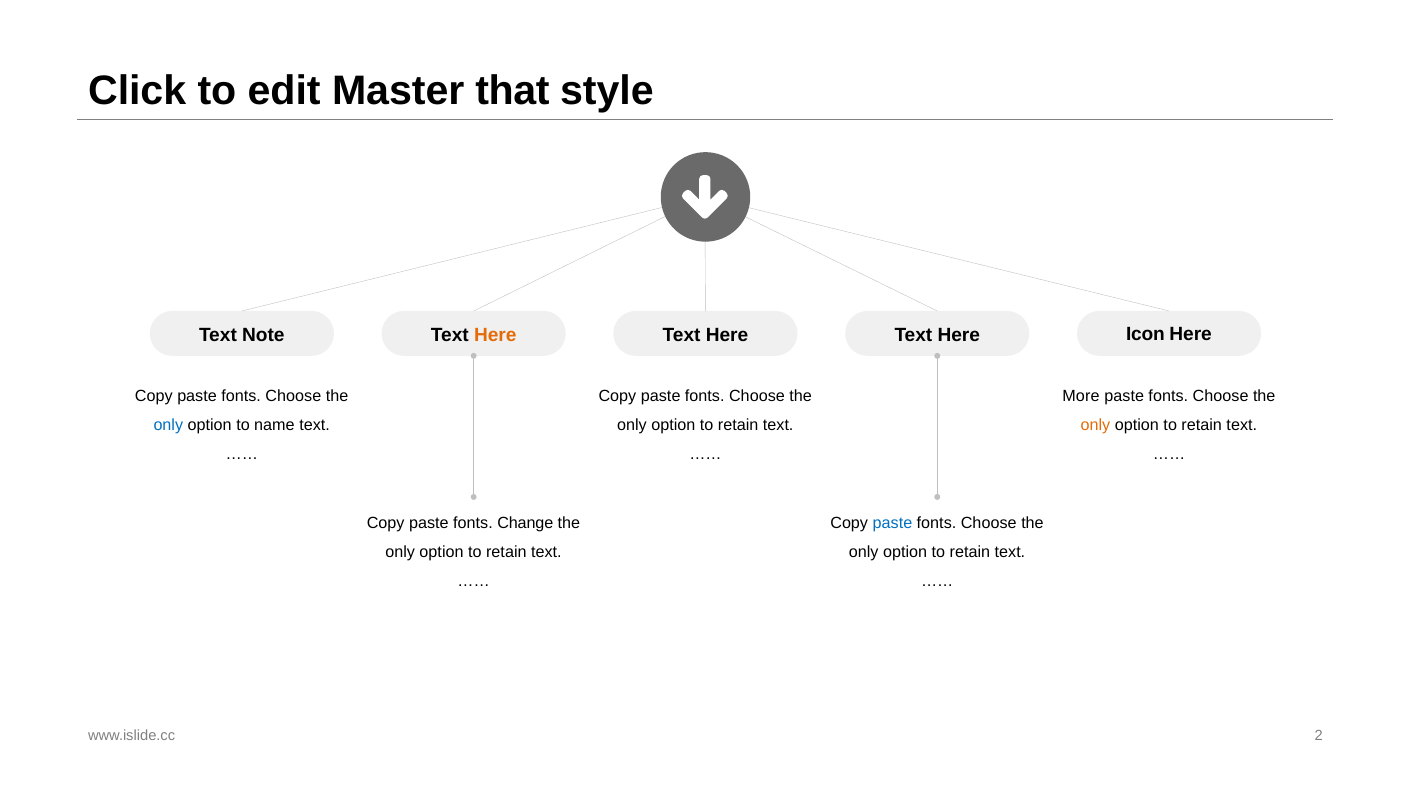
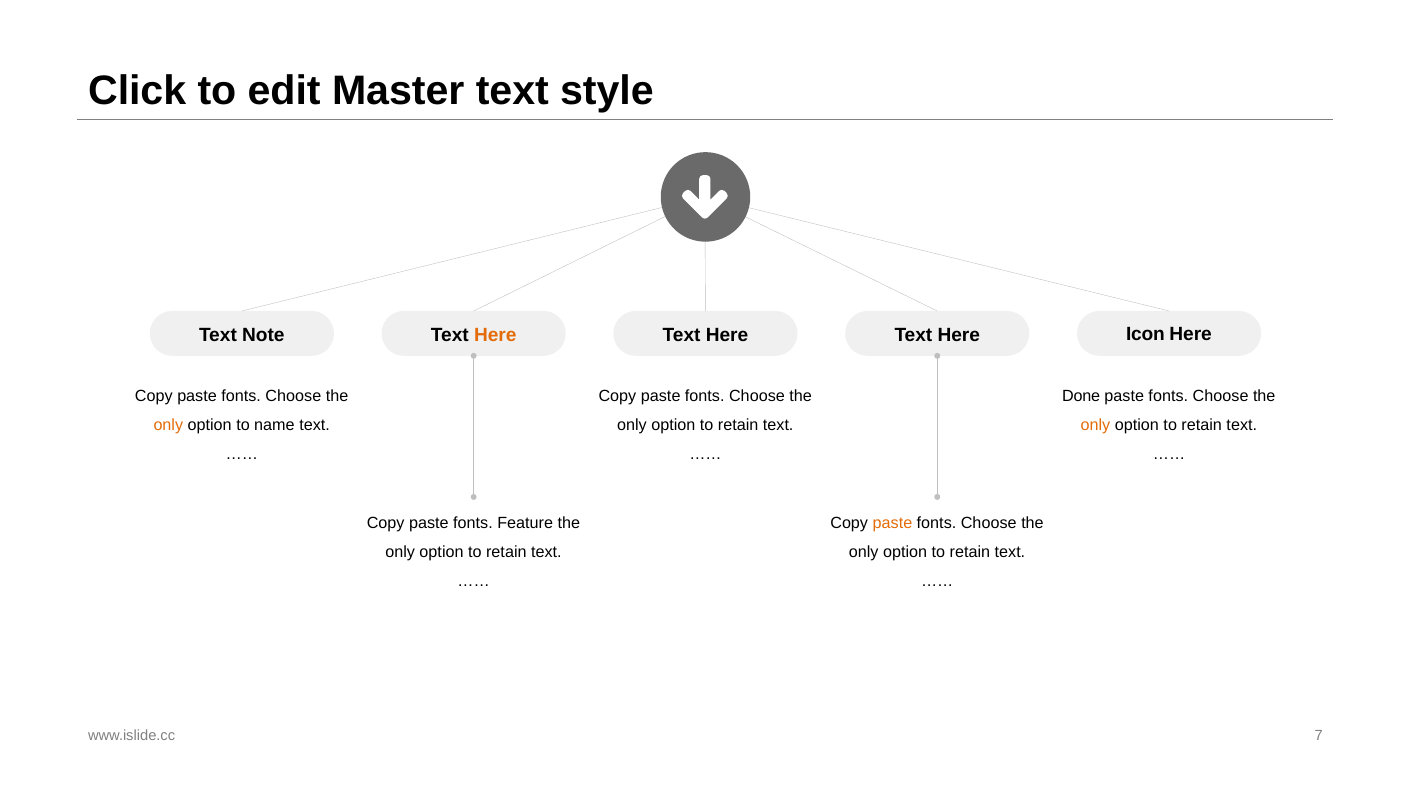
Master that: that -> text (512, 91)
More: More -> Done (1081, 396)
only colour: blue -> orange (168, 425)
Change: Change -> Feature (525, 523)
paste colour: blue -> orange (892, 523)
2: 2 -> 7 (1319, 735)
